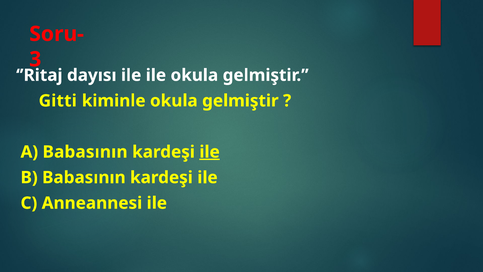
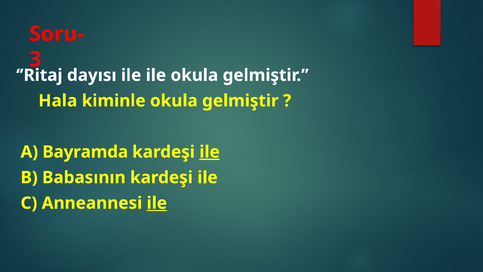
Gitti: Gitti -> Hala (58, 101)
A Babasının: Babasının -> Bayramda (85, 152)
ile underline: none -> present (157, 203)
